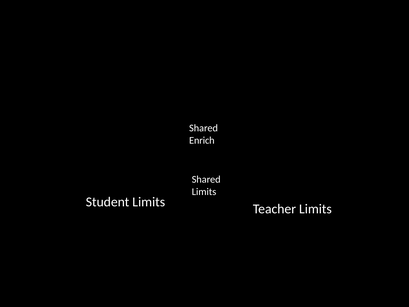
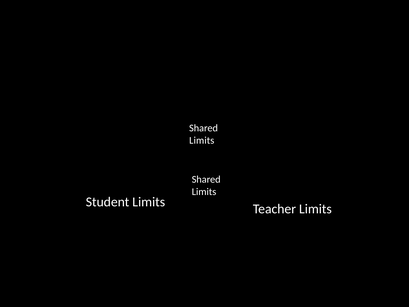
Enrich: Enrich -> Limits (202, 140)
